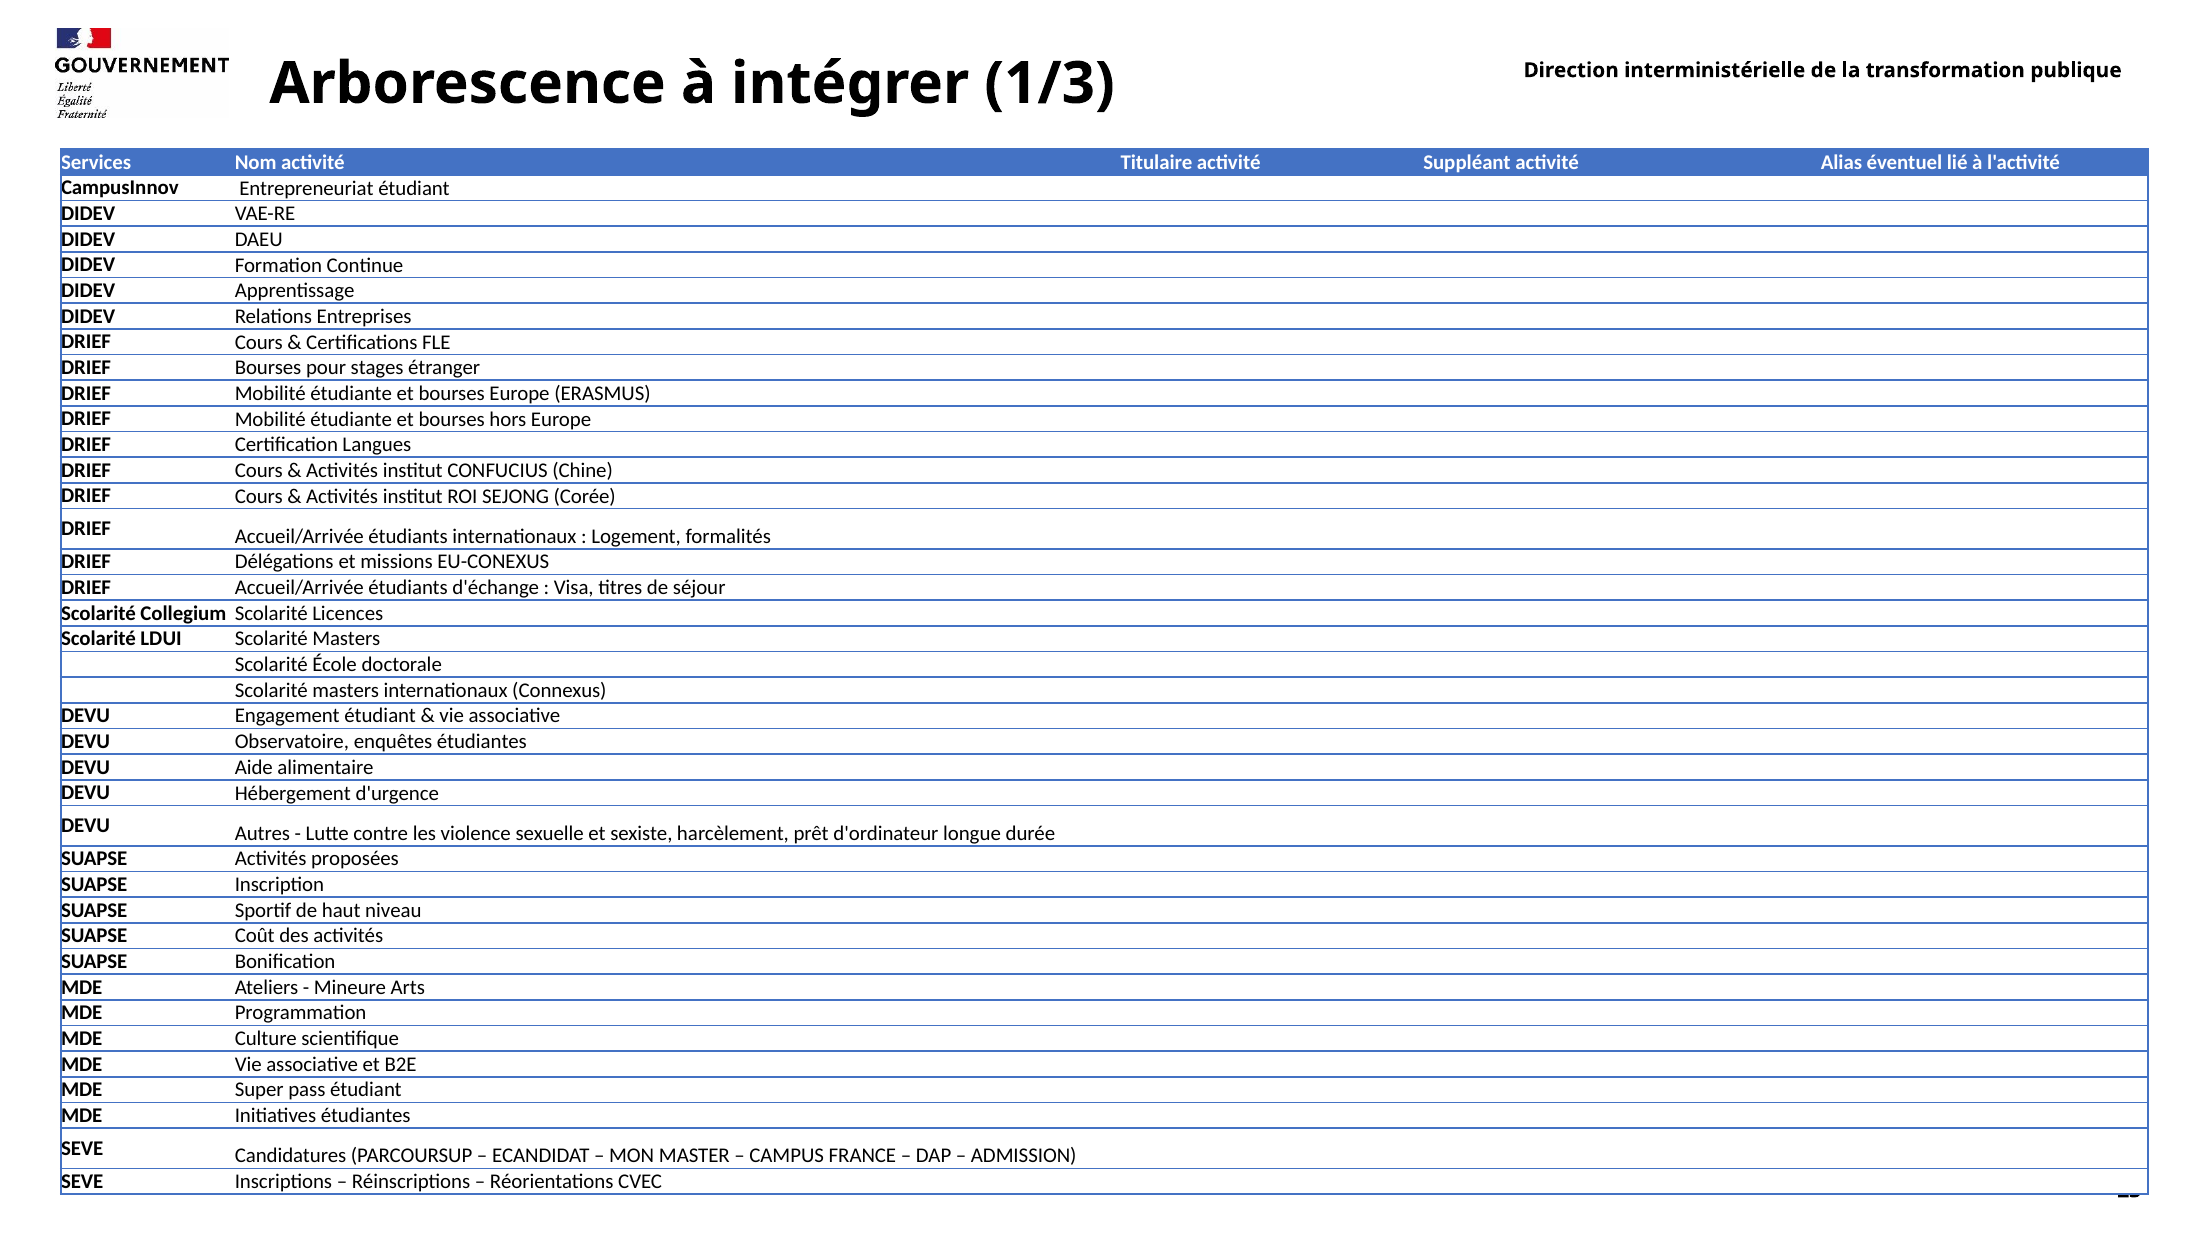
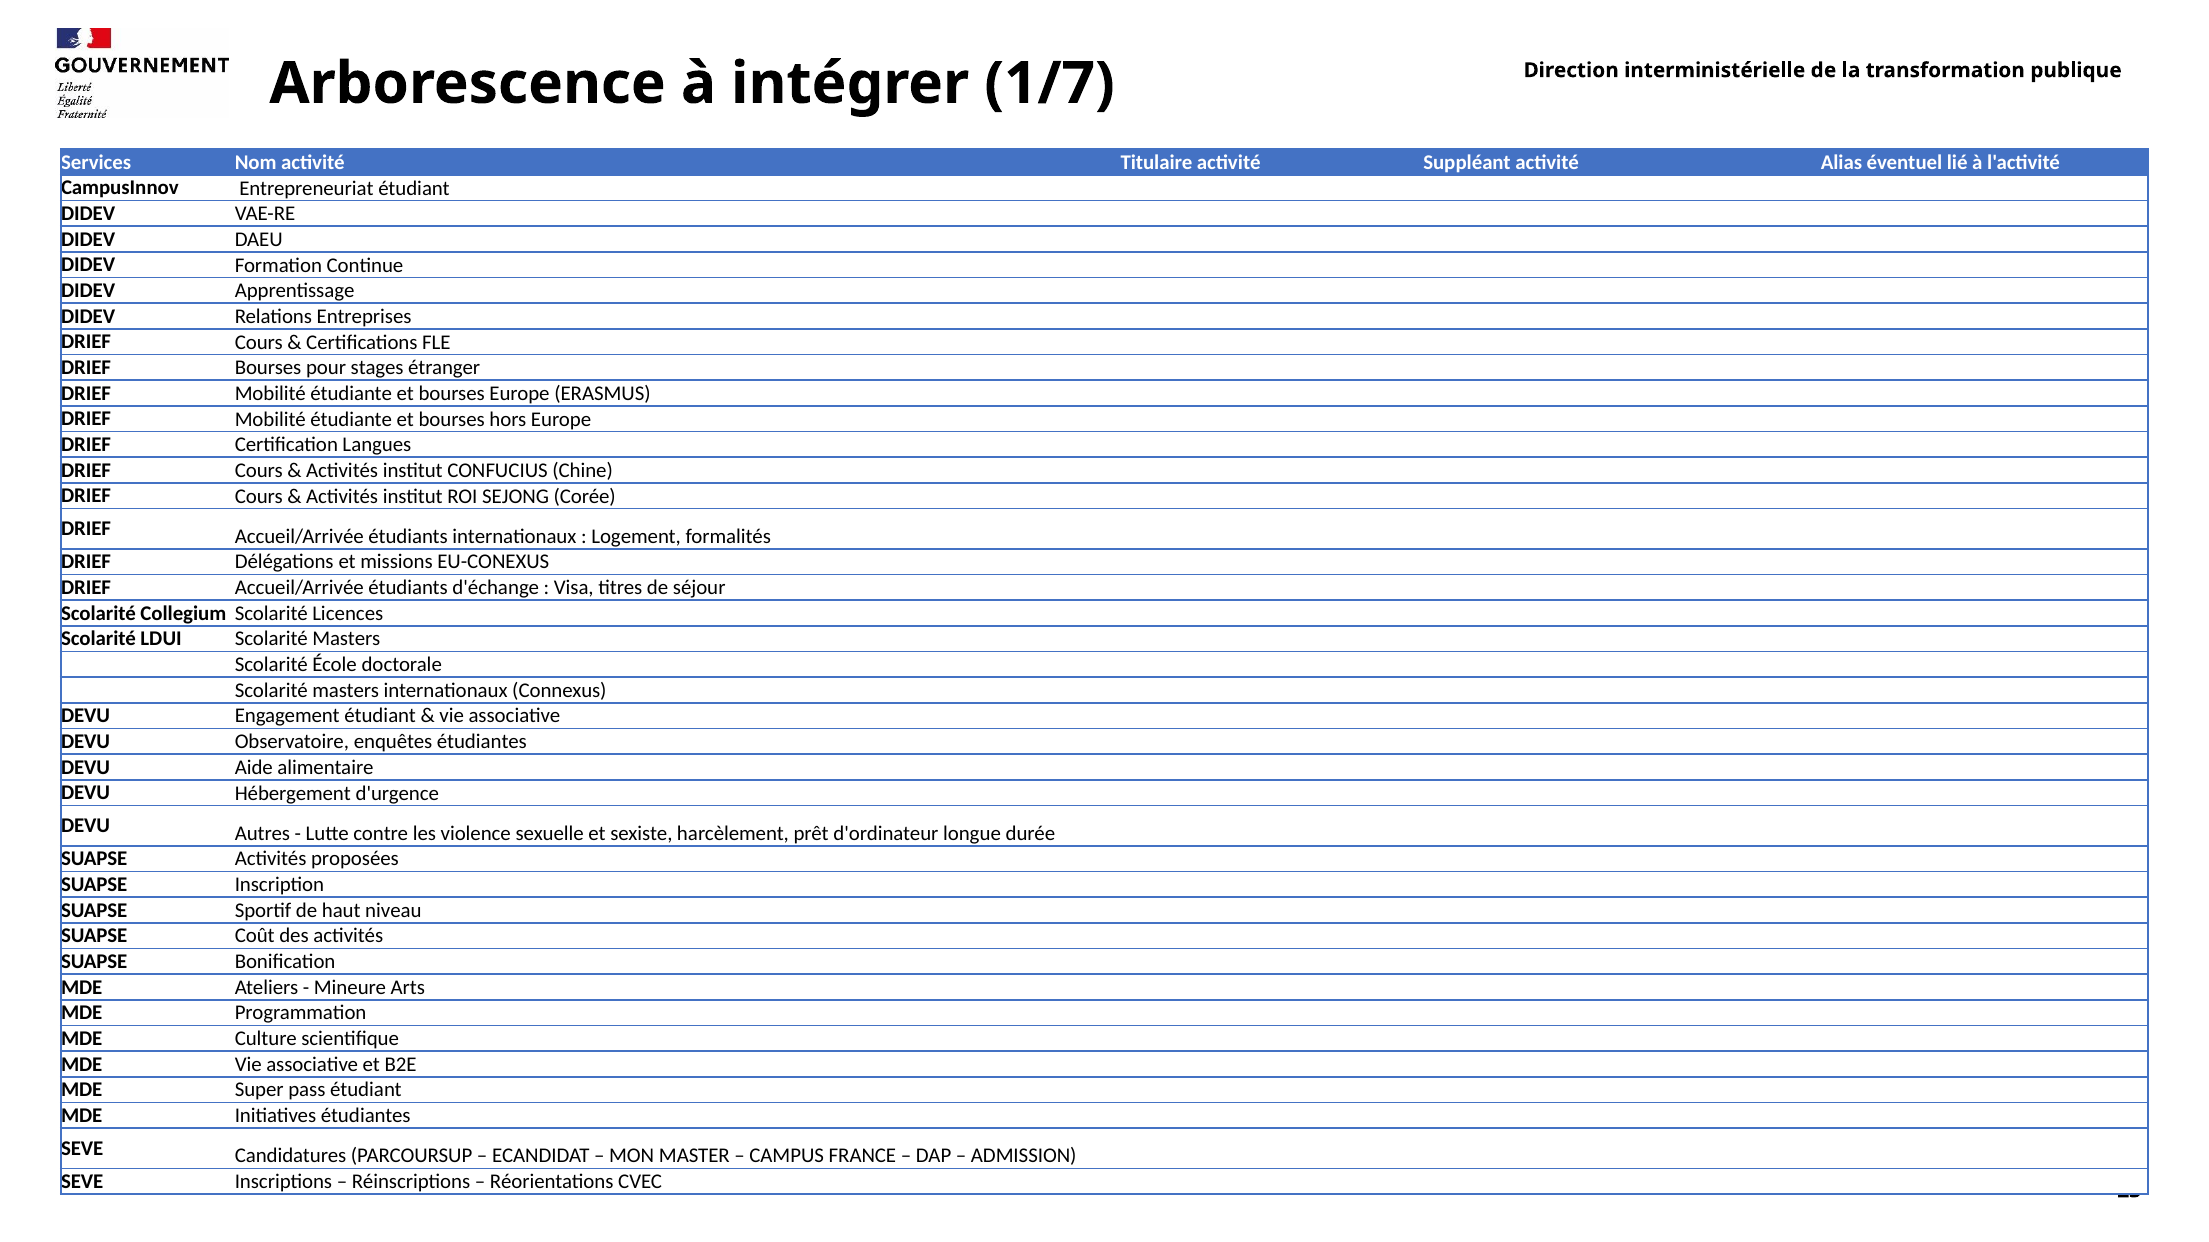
1/3: 1/3 -> 1/7 (1050, 84)
